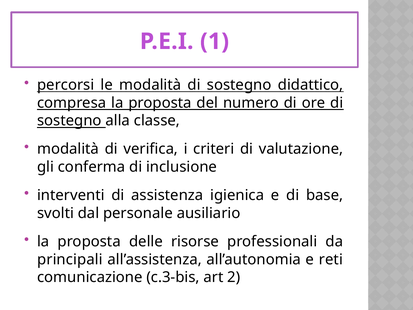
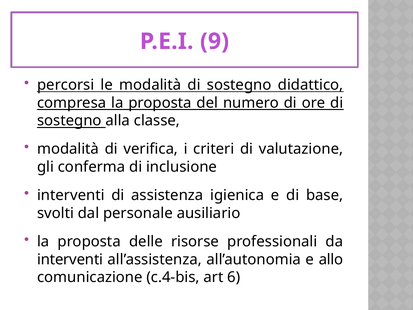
1: 1 -> 9 (215, 41)
principali: principali -> interventi (70, 259)
reti: reti -> allo (331, 259)
c.3-bis: c.3-bis -> c.4-bis (173, 277)
2: 2 -> 6 (234, 277)
